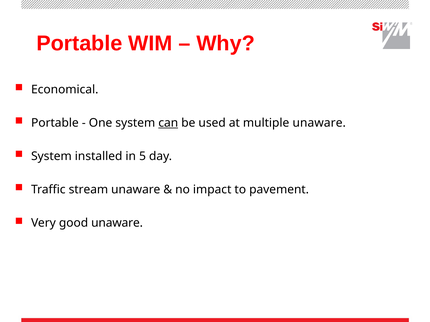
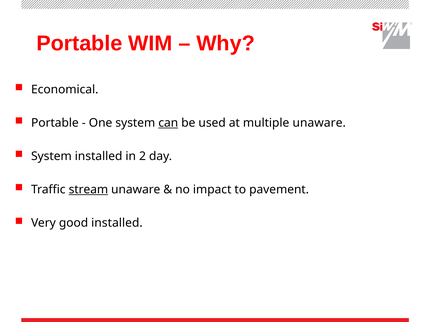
5: 5 -> 2 (143, 156)
stream underline: none -> present (88, 190)
good unaware: unaware -> installed (117, 223)
